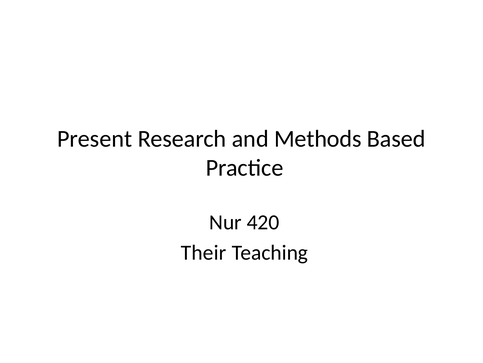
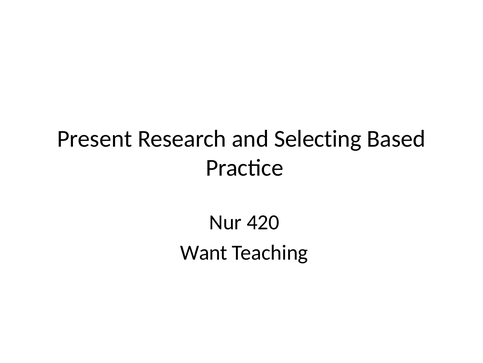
Methods: Methods -> Selecting (318, 139)
Their: Their -> Want (204, 252)
